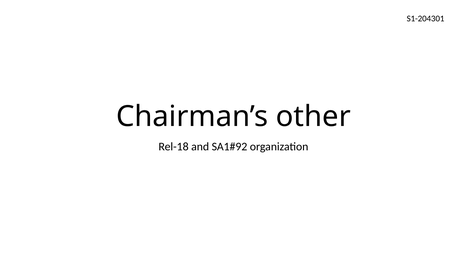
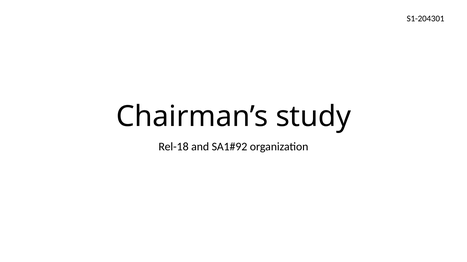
other: other -> study (313, 117)
